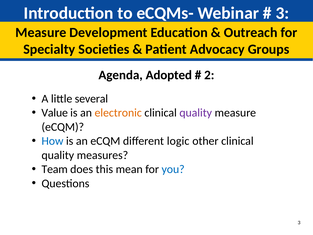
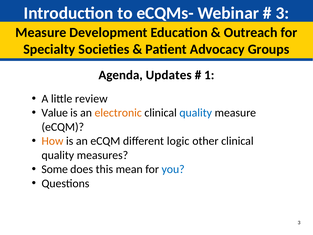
Adopted: Adopted -> Updates (169, 75)
2: 2 -> 1 (209, 75)
several: several -> review (91, 99)
quality colour: purple -> blue (196, 113)
How colour: blue -> orange (52, 141)
Team: Team -> Some (55, 169)
